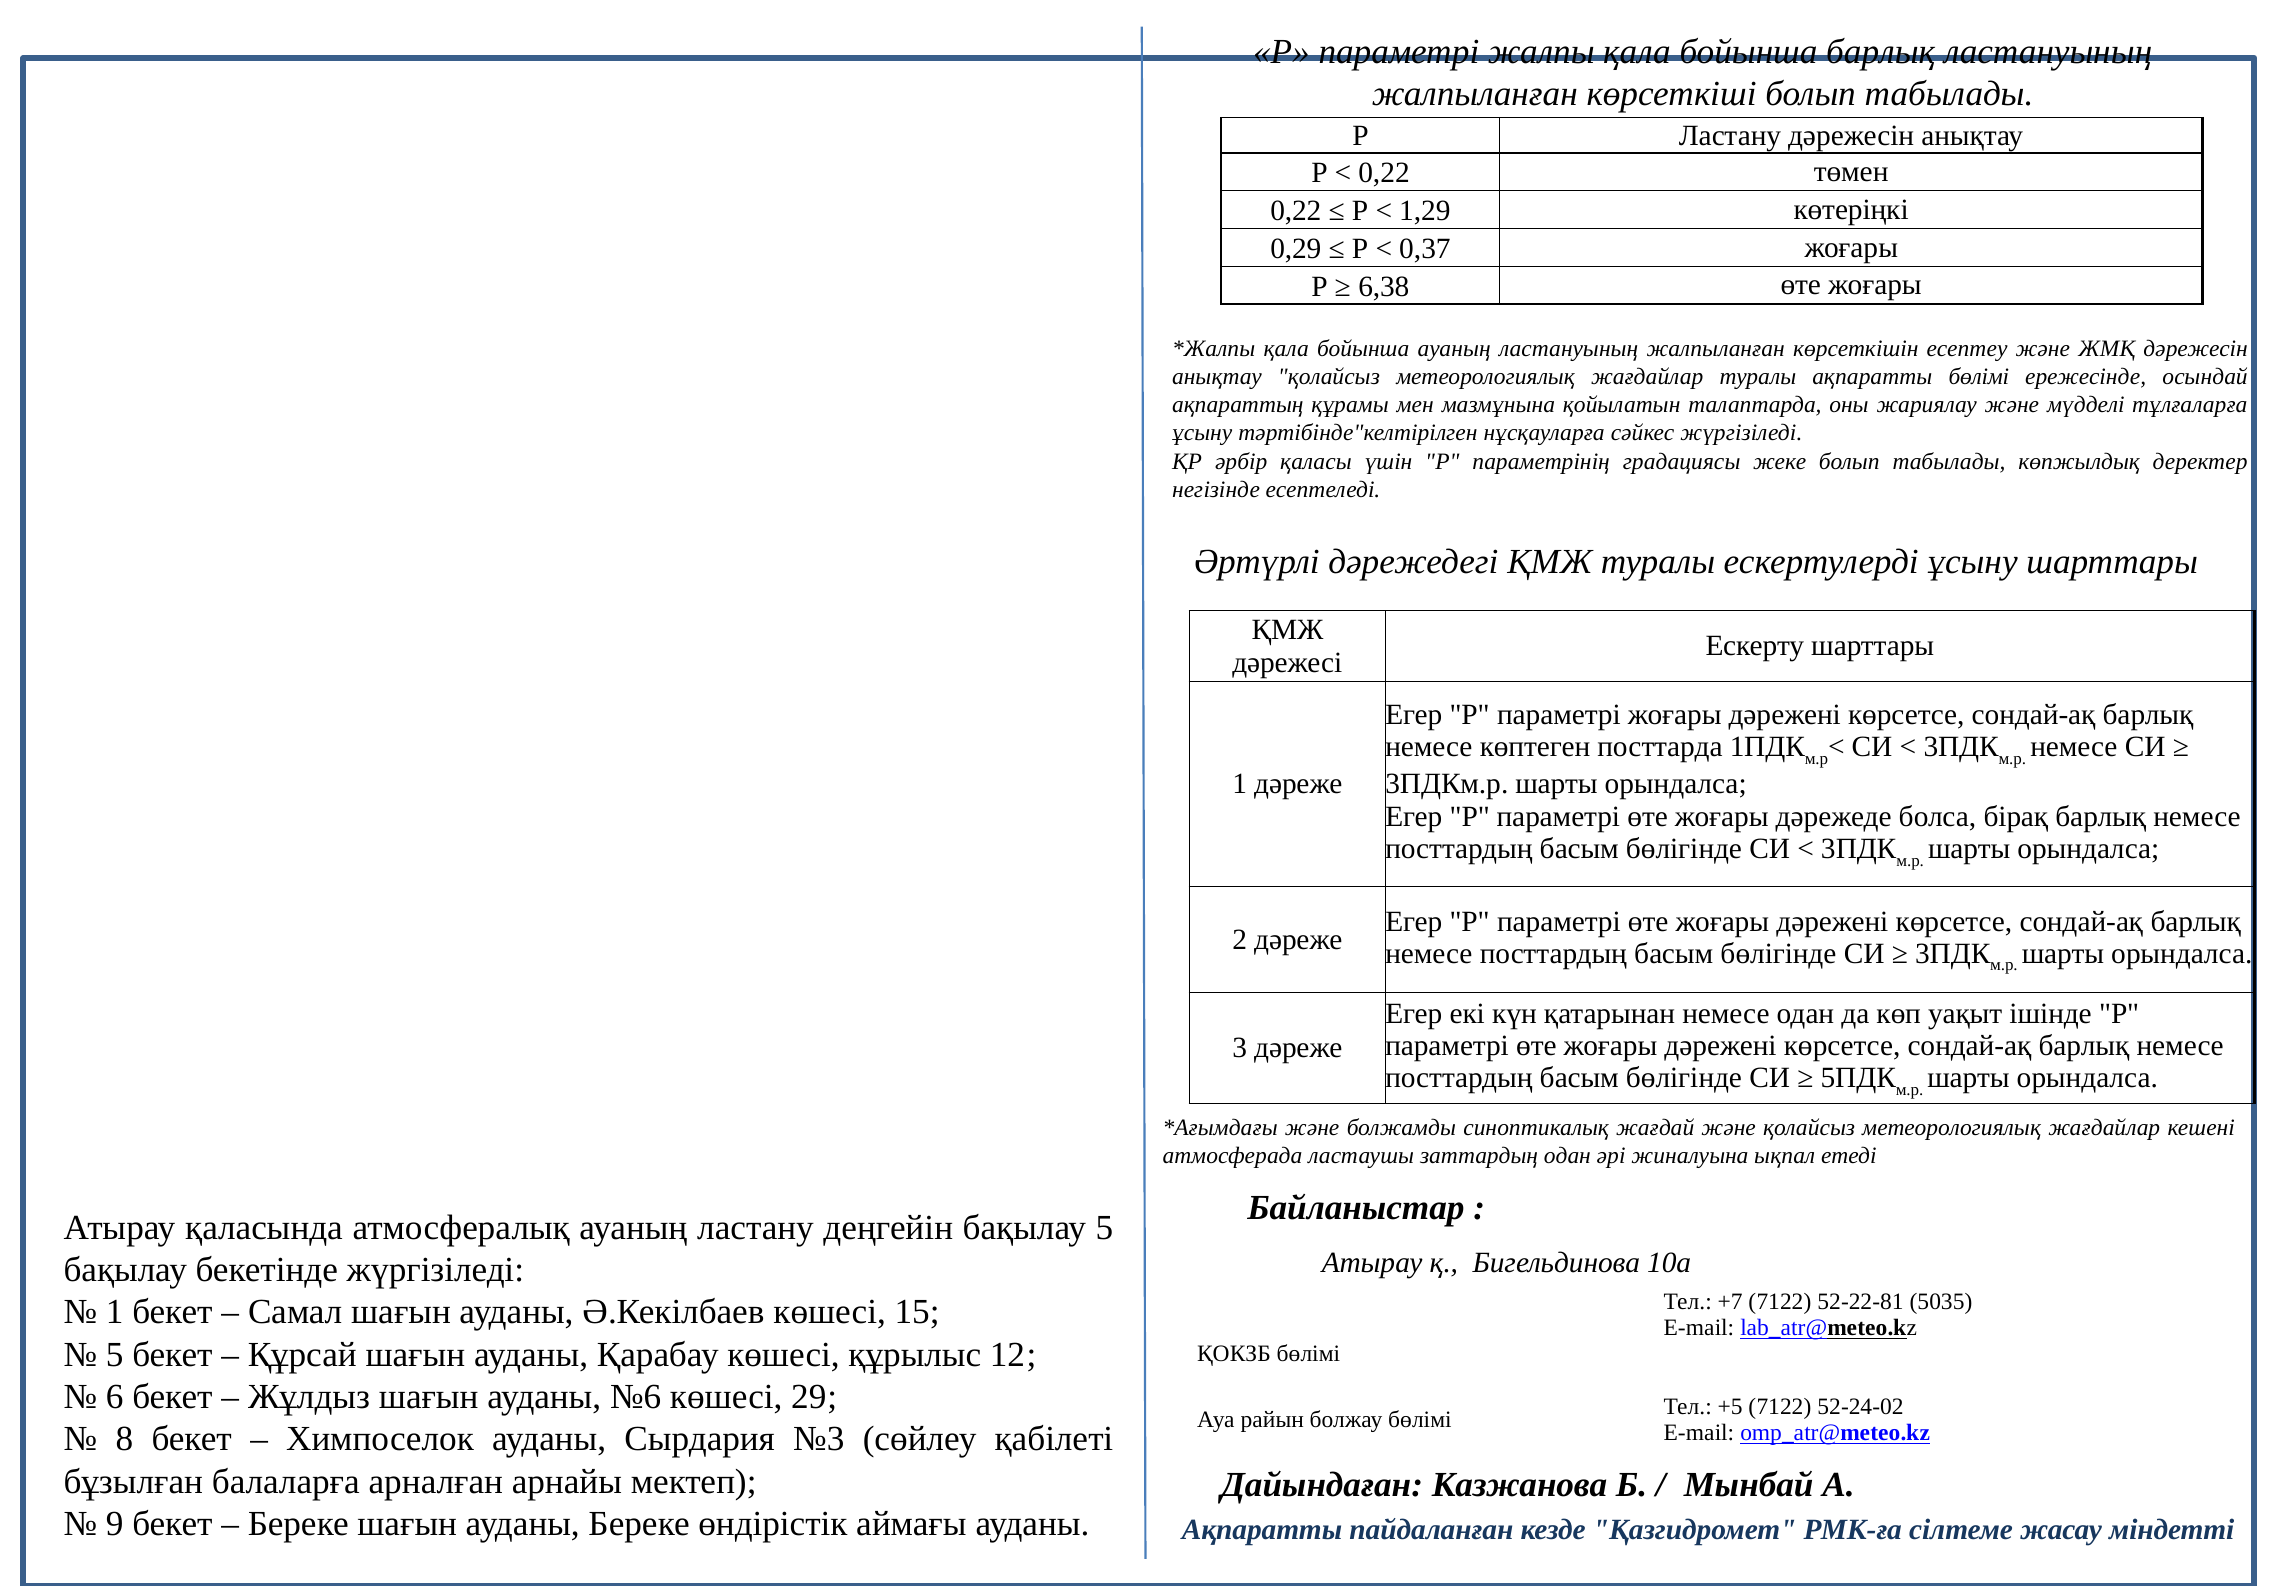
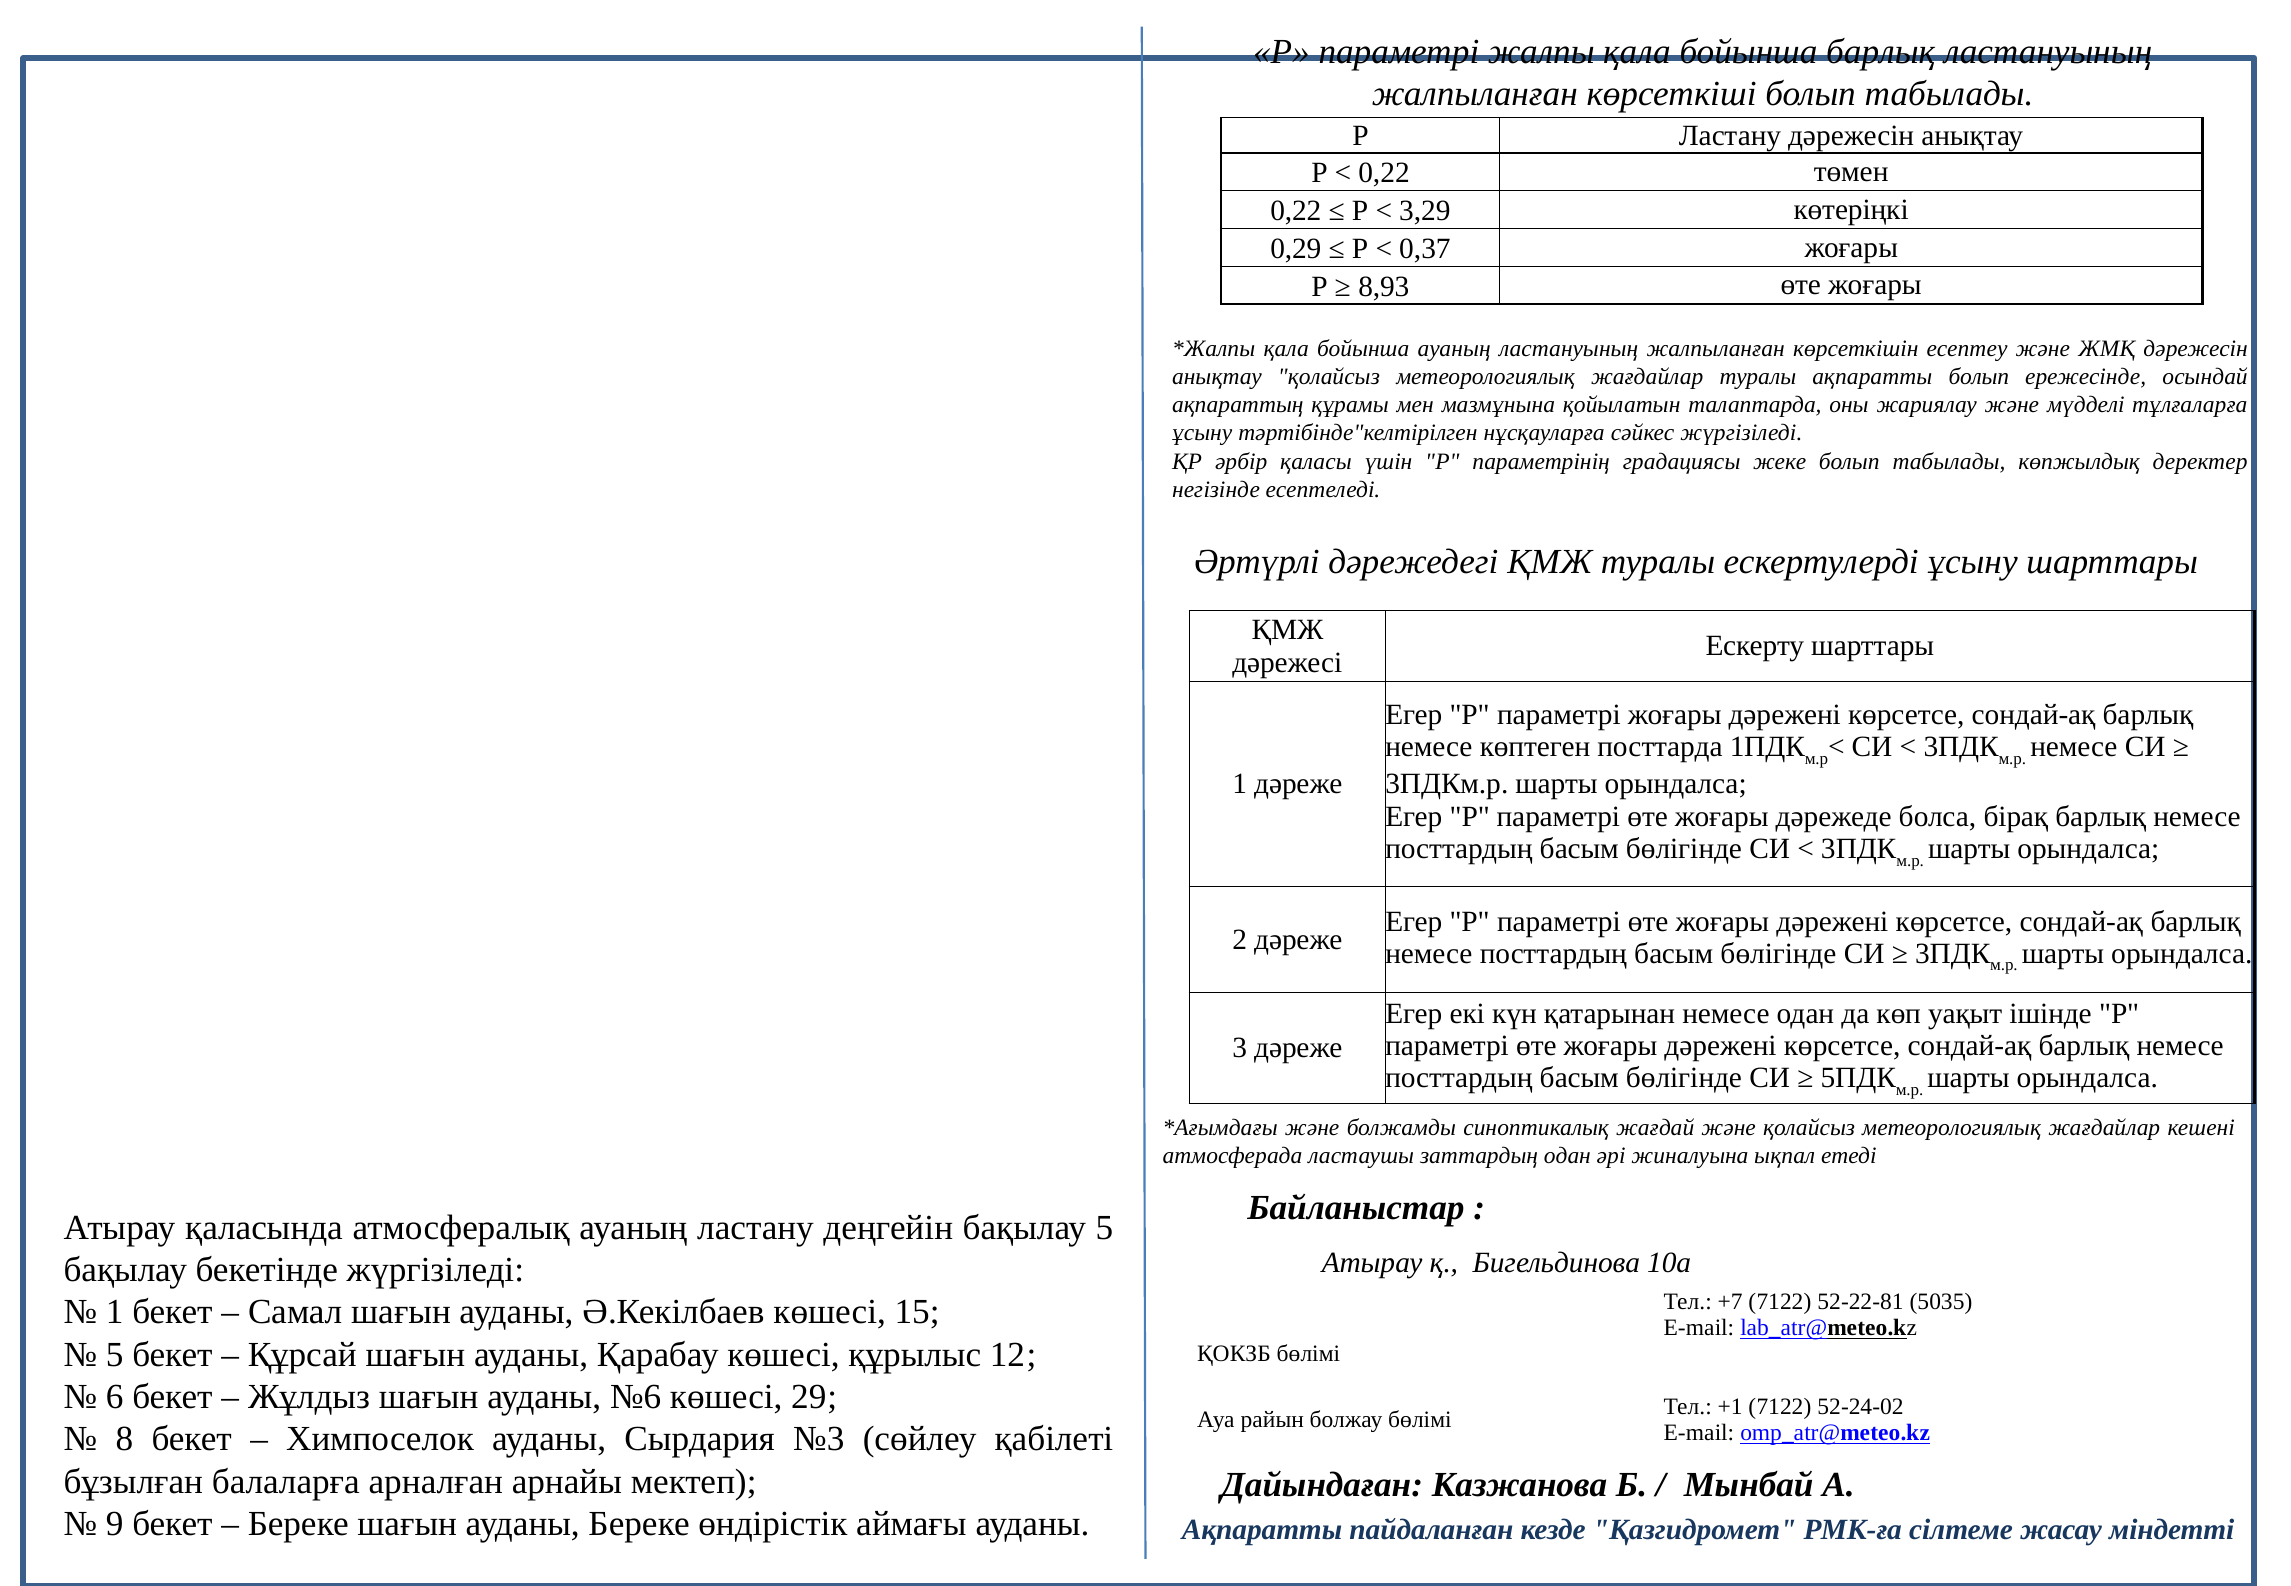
1,29: 1,29 -> 3,29 (1425, 211)
6,38: 6,38 -> 8,93 (1384, 286)
ақпаратты бөлімі: бөлімі -> болып (1979, 377)
+5: +5 -> +1 (1730, 1407)
